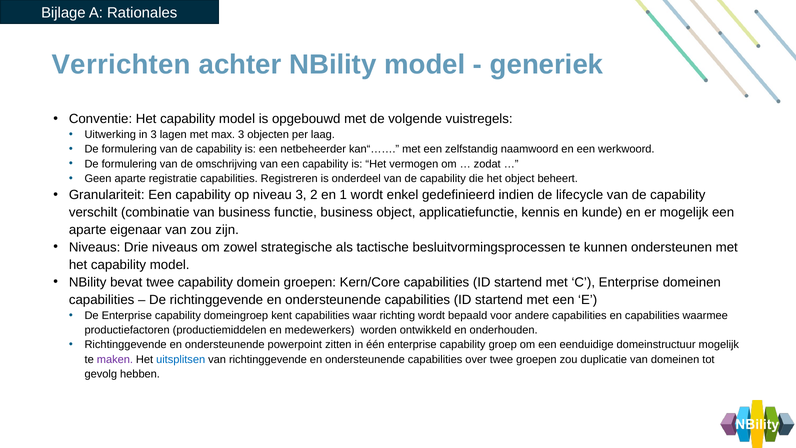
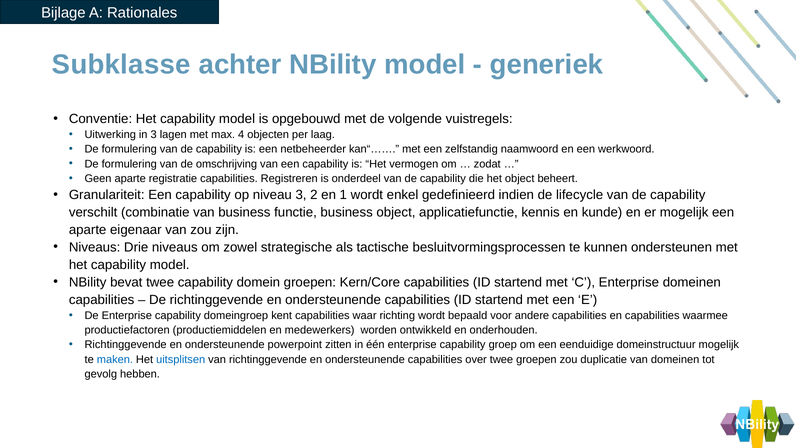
Verrichten: Verrichten -> Subklasse (121, 65)
max 3: 3 -> 4 (241, 135)
maken colour: purple -> blue (115, 359)
